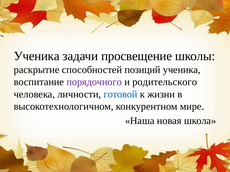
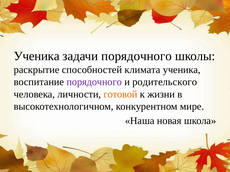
задачи просвещение: просвещение -> порядочного (137, 56)
позиций: позиций -> климата (142, 70)
готовой colour: blue -> orange (121, 94)
